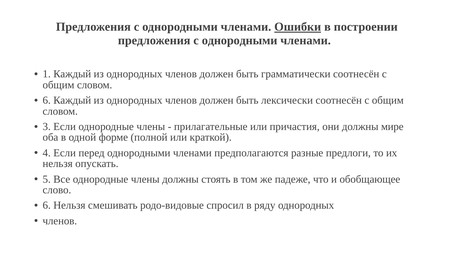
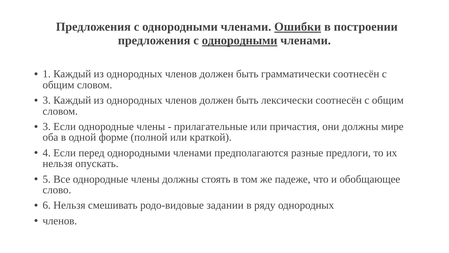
однородными underline: none -> present (240, 41)
6: 6 -> 3 (47, 100)
спросил: спросил -> задании (225, 205)
